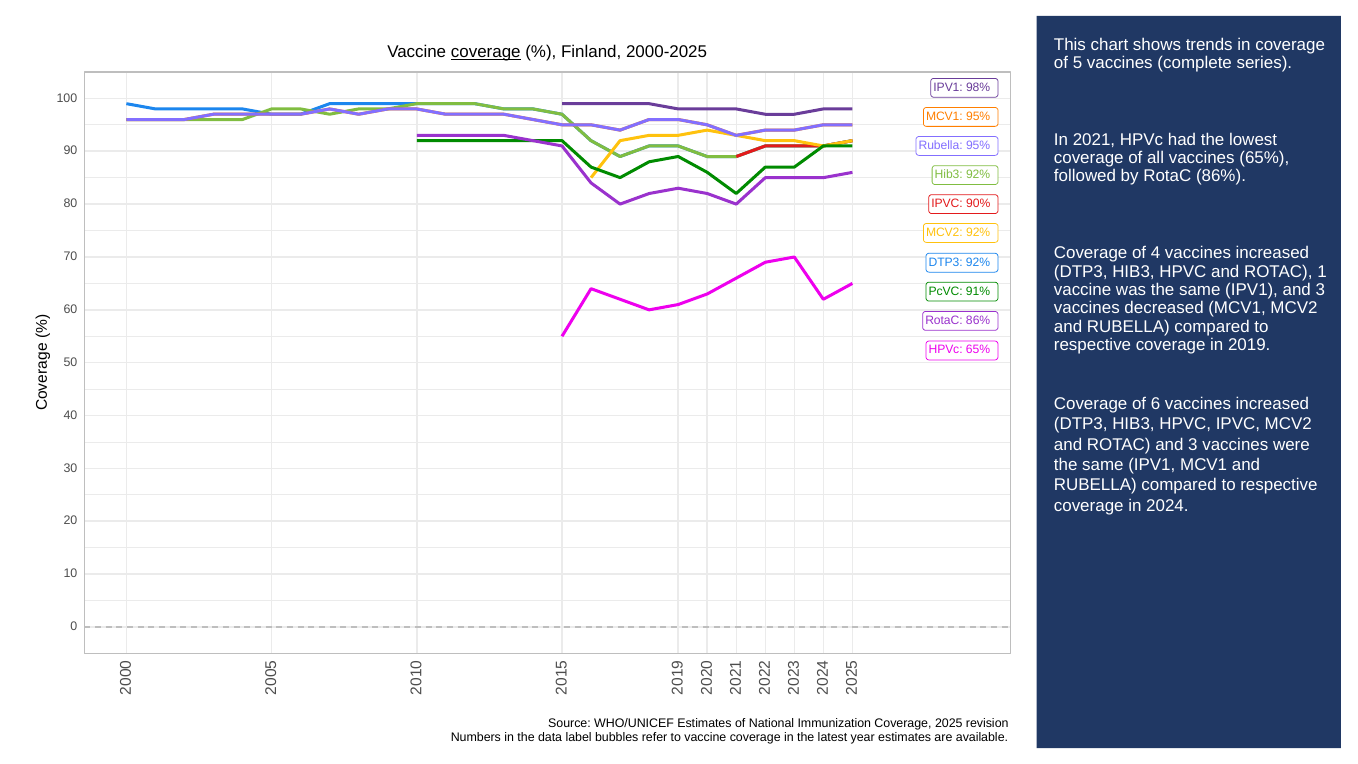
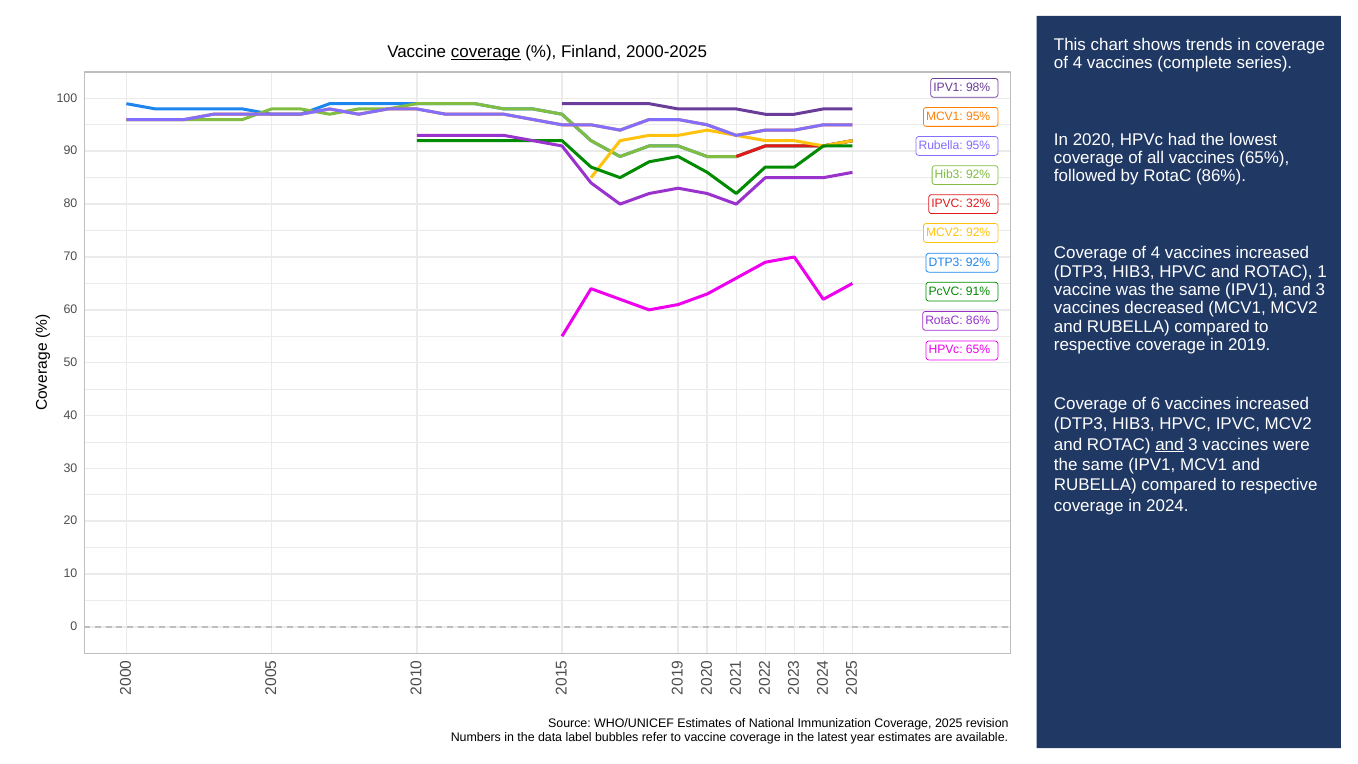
5: 5 -> 4 (1077, 63)
2021: 2021 -> 2020 (1094, 140)
90%: 90% -> 32% (978, 203)
and underline: none -> present (1169, 444)
